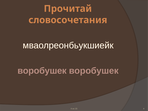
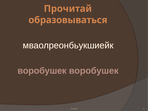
словосочетания: словосочетания -> образовываться (68, 20)
